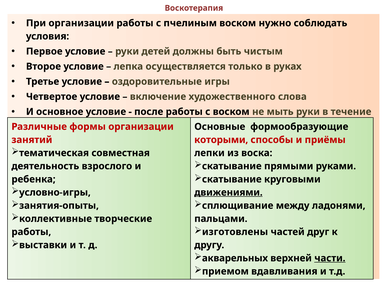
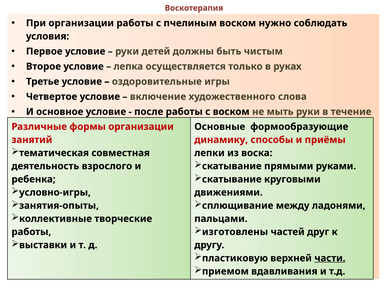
которыми: которыми -> динамику (221, 140)
движениями underline: present -> none (228, 193)
акварельных: акварельных -> пластиковую (235, 258)
